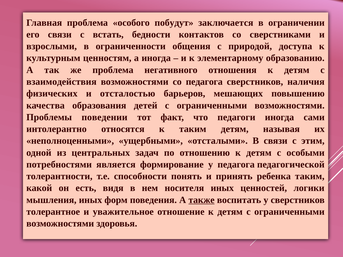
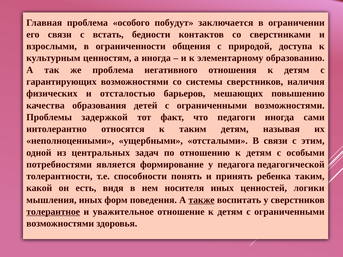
взаимодействия: взаимодействия -> гарантирующих (61, 82)
со педагога: педагога -> системы (204, 82)
поведении: поведении -> задержкой (105, 117)
толерантное underline: none -> present (53, 212)
